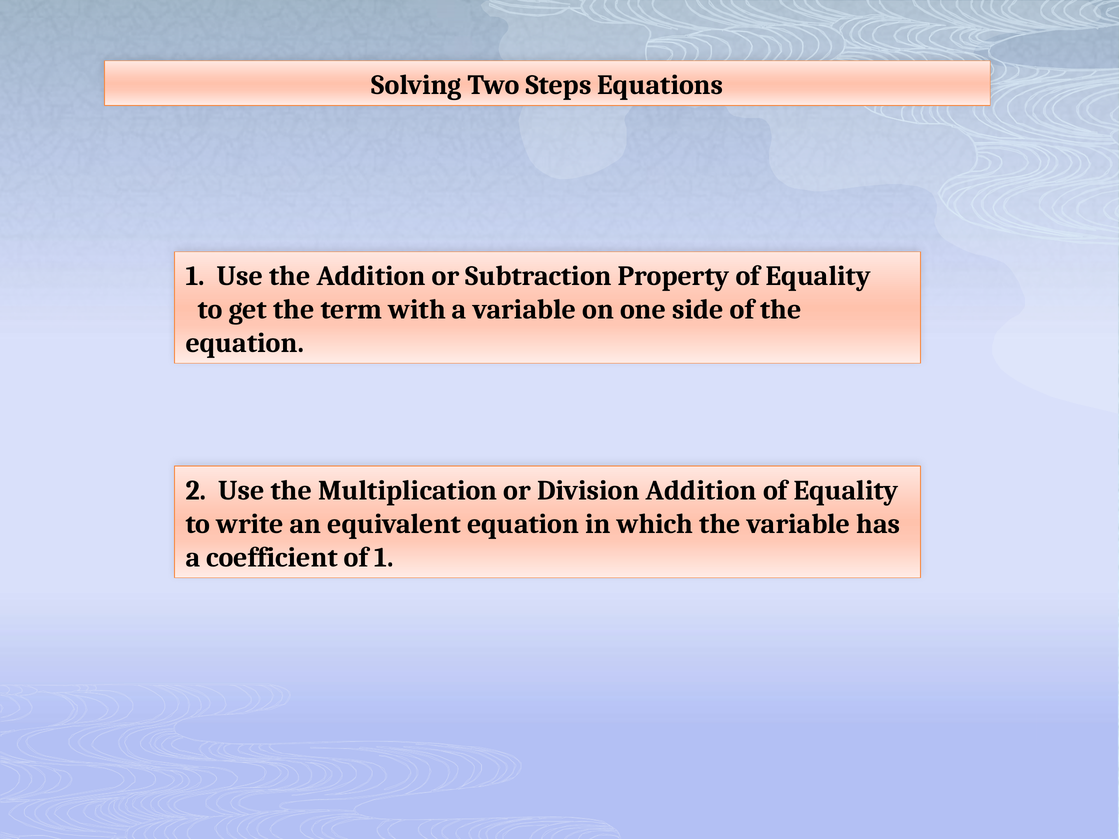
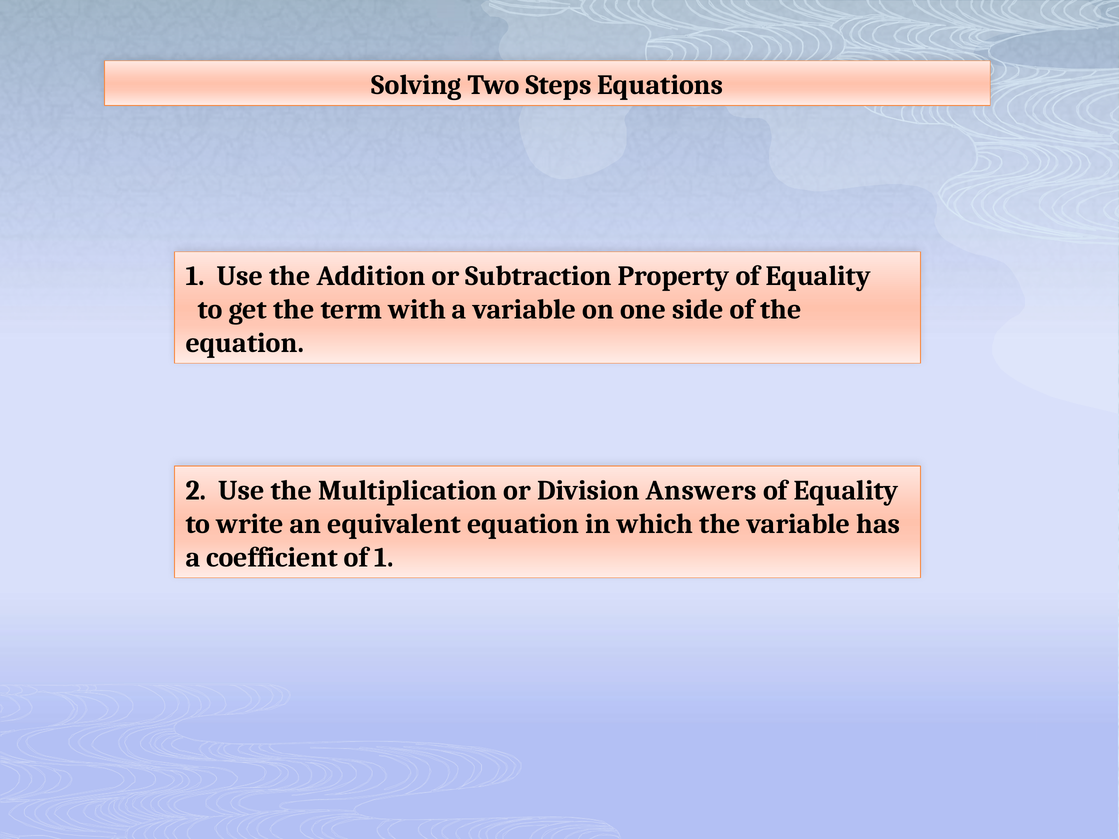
Division Addition: Addition -> Answers (701, 490)
